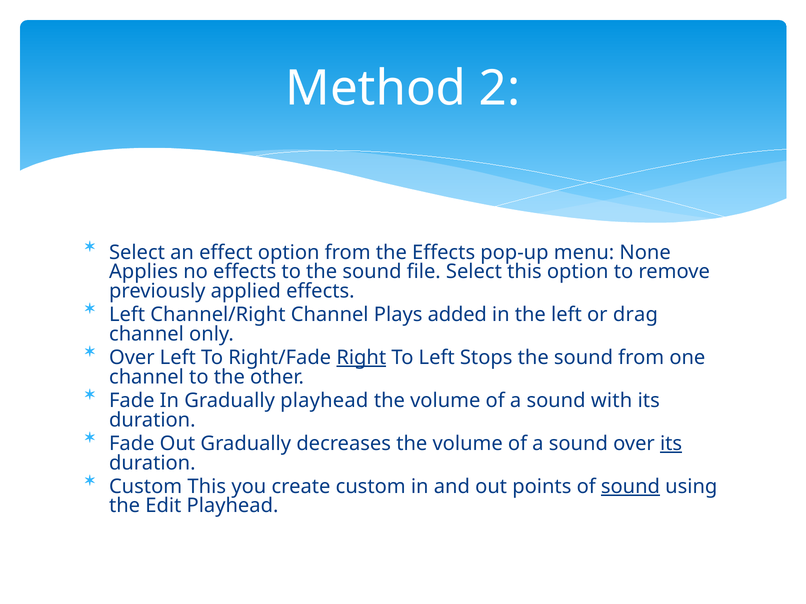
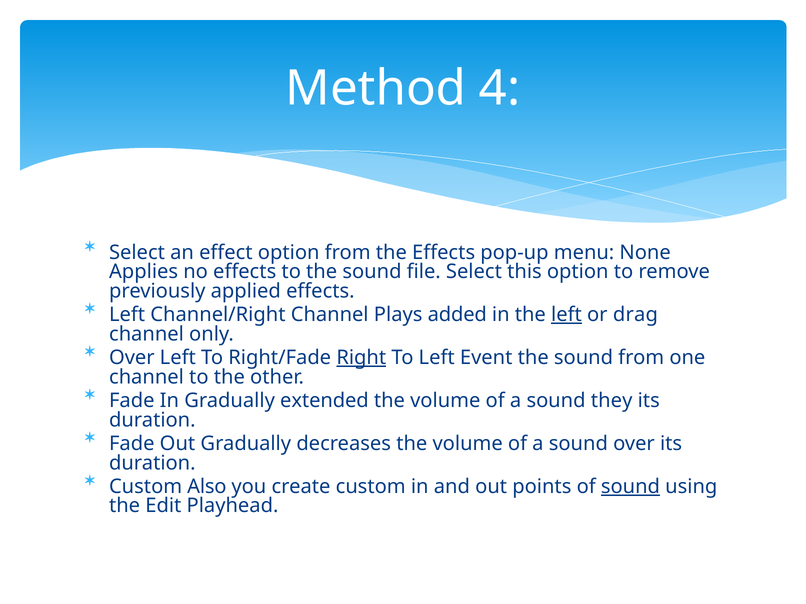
2: 2 -> 4 (500, 88)
left underline: none -> present (566, 315)
Stops: Stops -> Event (486, 358)
Gradually playhead: playhead -> extended (324, 401)
with: with -> they (612, 401)
its underline: present -> none (671, 444)
Custom This: This -> Also (207, 487)
